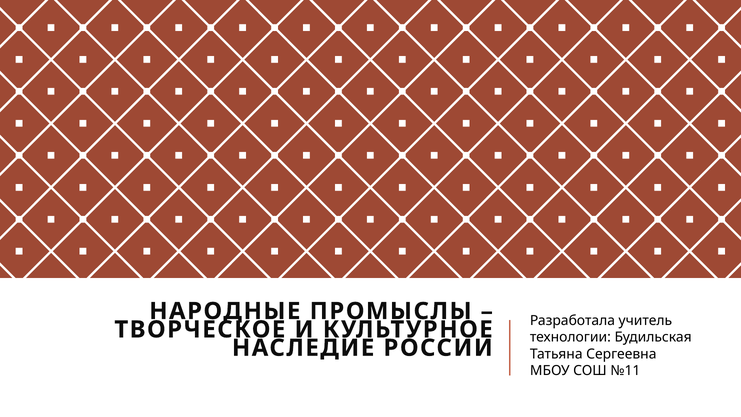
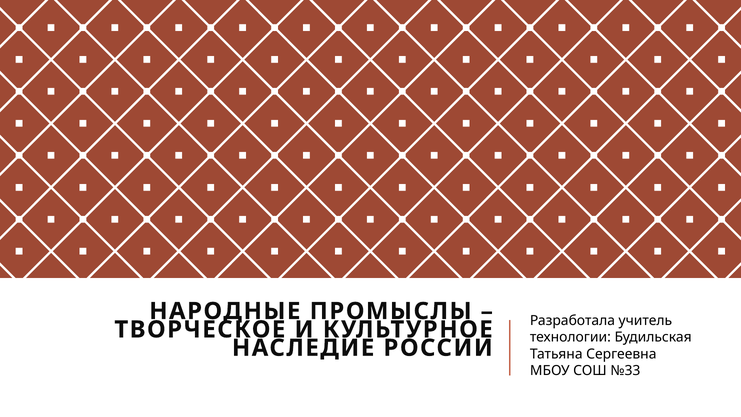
№11: №11 -> №33 (625, 370)
